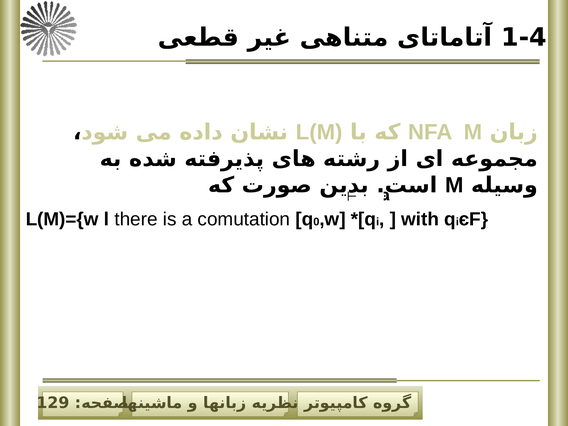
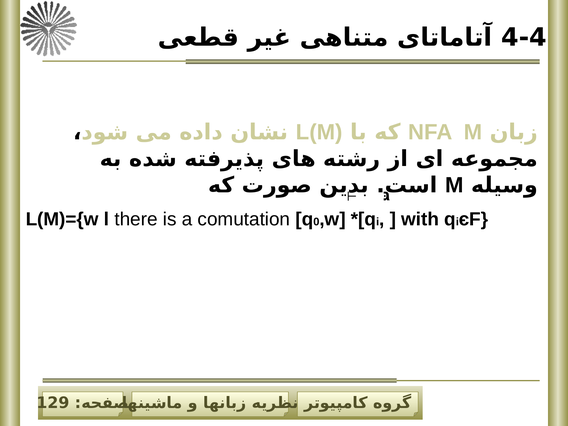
1-4: 1-4 -> 4-4 (524, 37)
